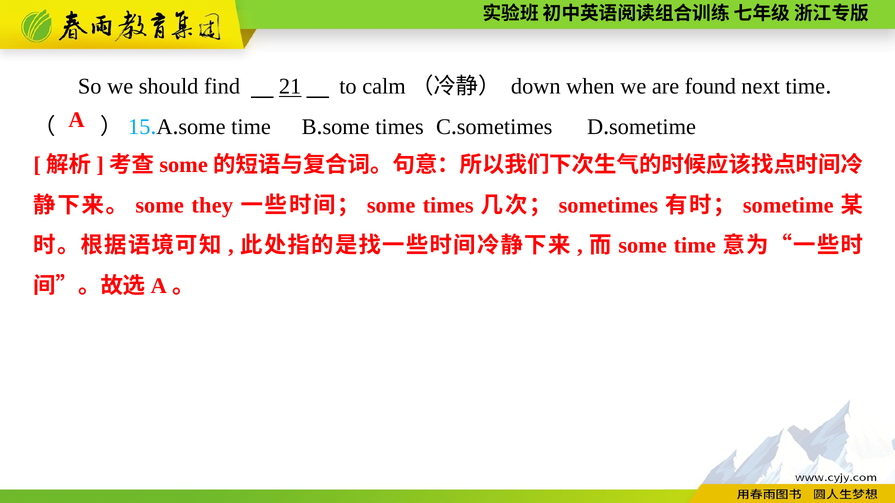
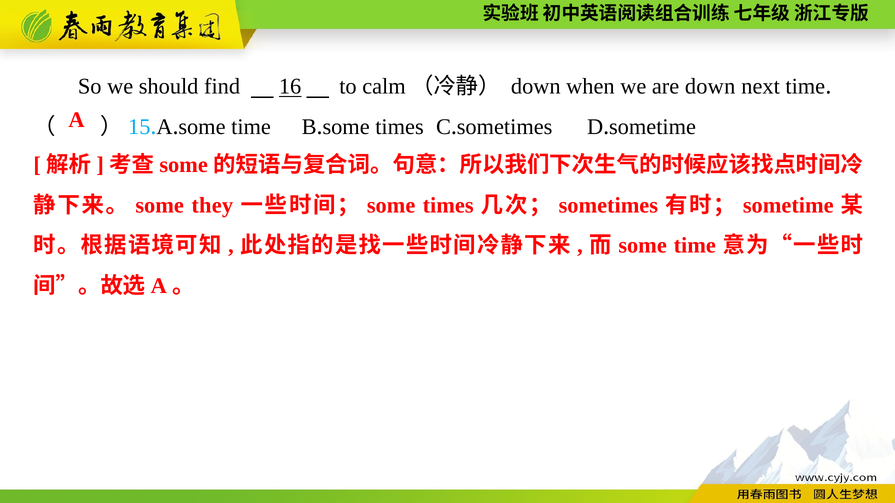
21: 21 -> 16 (290, 87)
are found: found -> down (710, 87)
